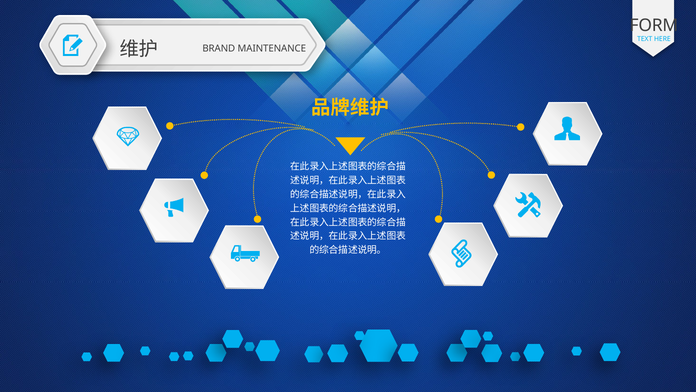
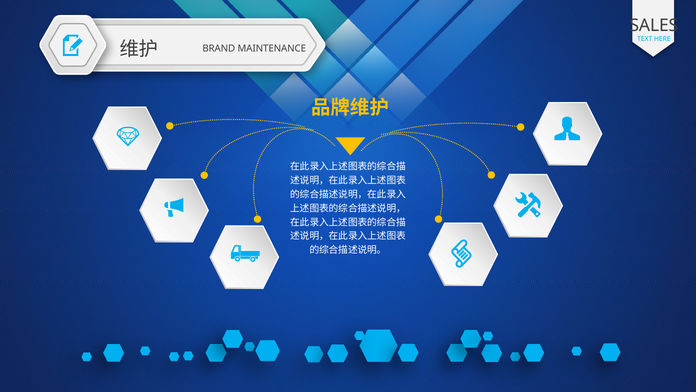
FORM: FORM -> SALES (654, 25)
